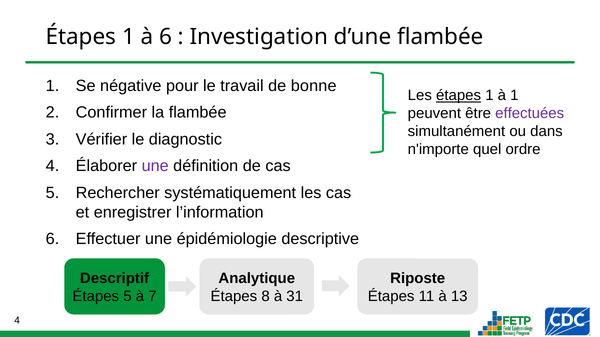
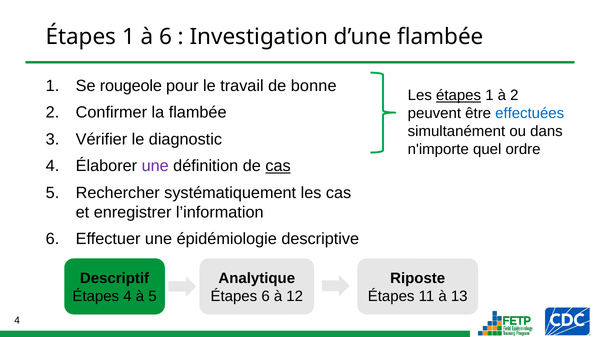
négative: négative -> rougeole (131, 86)
à 1: 1 -> 2 (514, 96)
effectuées colour: purple -> blue (530, 114)
cas underline: none -> present (278, 166)
Étapes 5: 5 -> 4 (127, 297)
à 7: 7 -> 5 (152, 297)
Étapes 8: 8 -> 6 (266, 297)
31: 31 -> 12 (295, 297)
